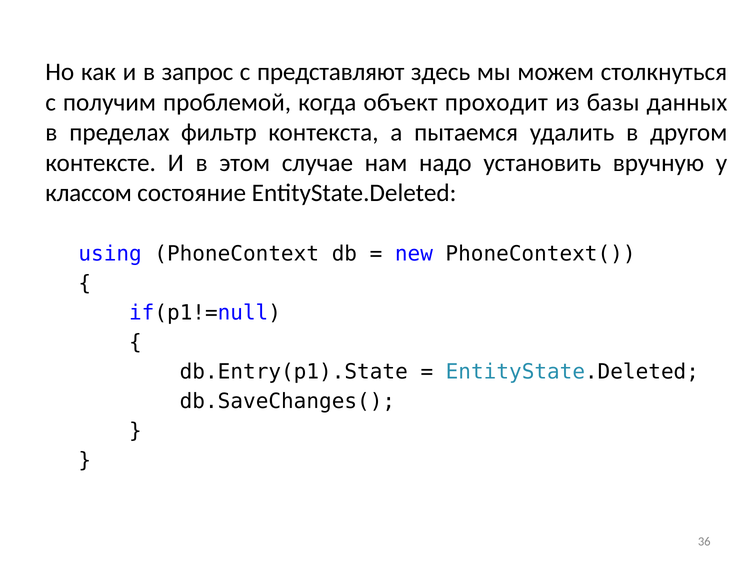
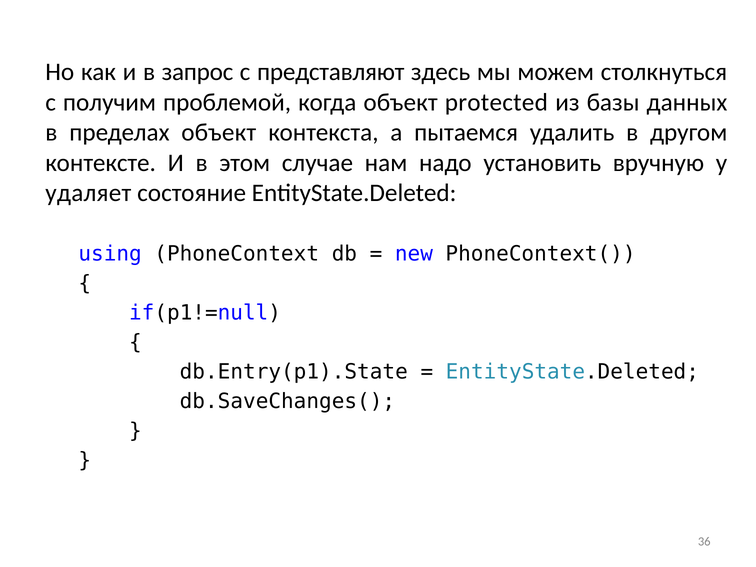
проходит: проходит -> protected (496, 102)
пределах фильтр: фильтр -> объект (219, 132)
классом: классом -> удаляет (88, 193)
